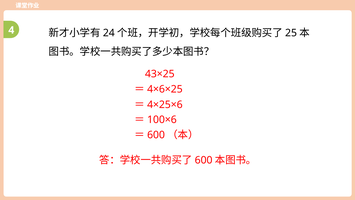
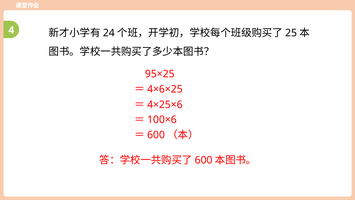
43×25: 43×25 -> 95×25 (160, 74)
